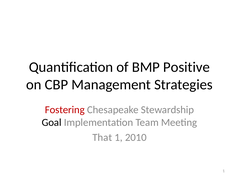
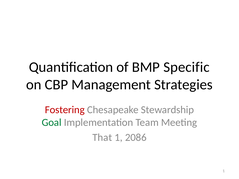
Positive: Positive -> Specific (186, 67)
Goal colour: black -> green (52, 123)
2010: 2010 -> 2086 (136, 138)
